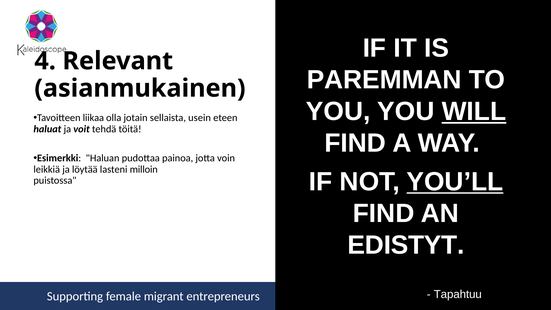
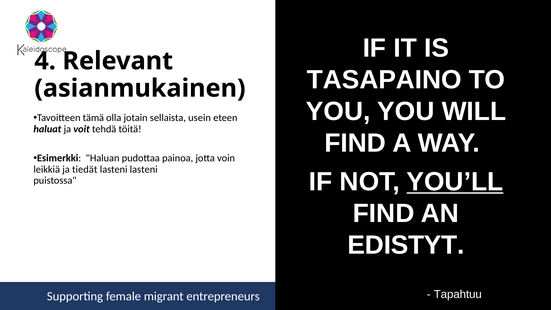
PAREMMAN: PAREMMAN -> TASAPAINO (384, 80)
WILL underline: present -> none (474, 111)
liikaa: liikaa -> tämä (93, 118)
löytää: löytää -> tiedät (85, 169)
lasteni milloin: milloin -> lasteni (144, 169)
